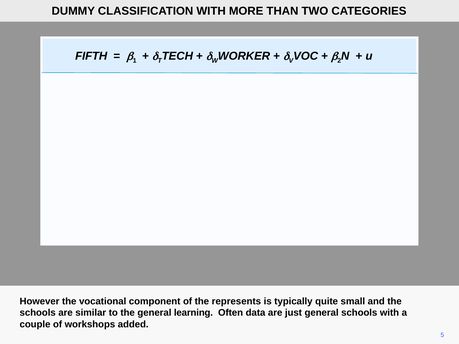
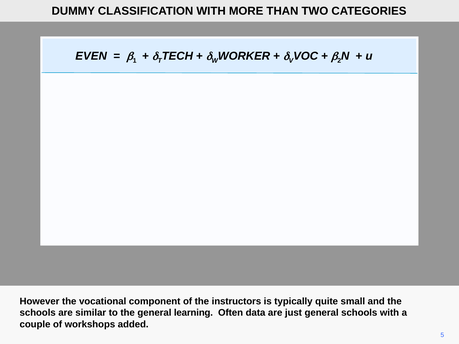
FIFTH: FIFTH -> EVEN (91, 56)
represents: represents -> instructors (236, 302)
